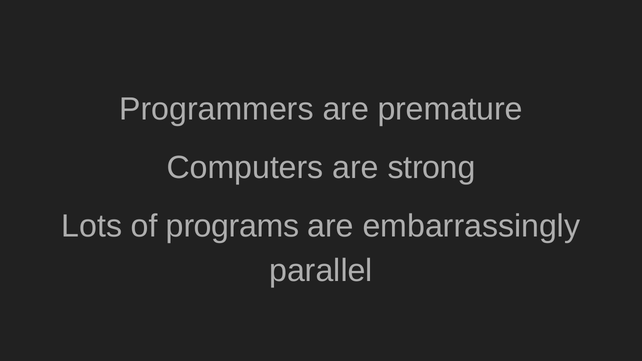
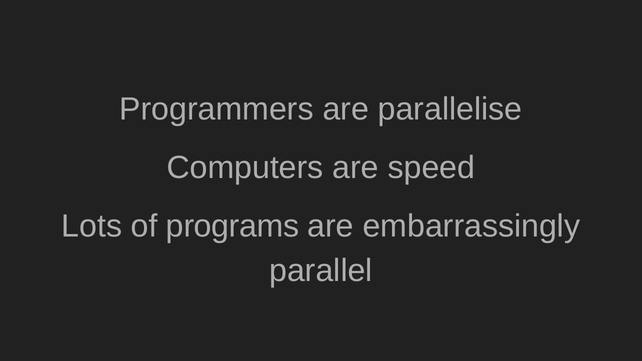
premature: premature -> parallelise (450, 109)
strong: strong -> speed (431, 168)
